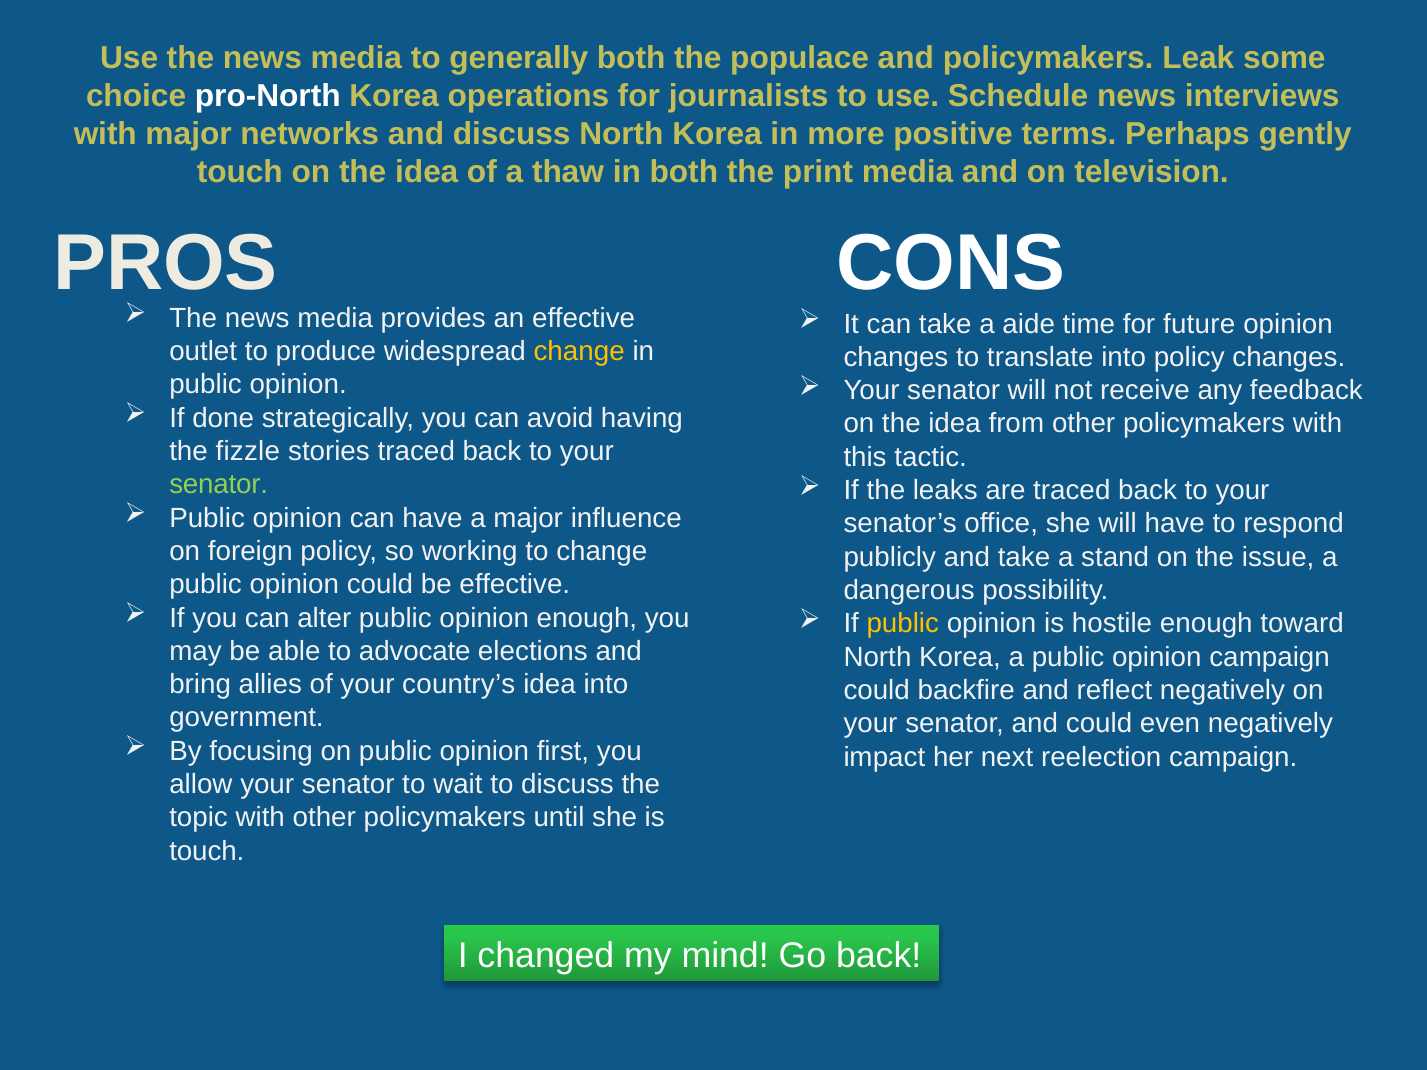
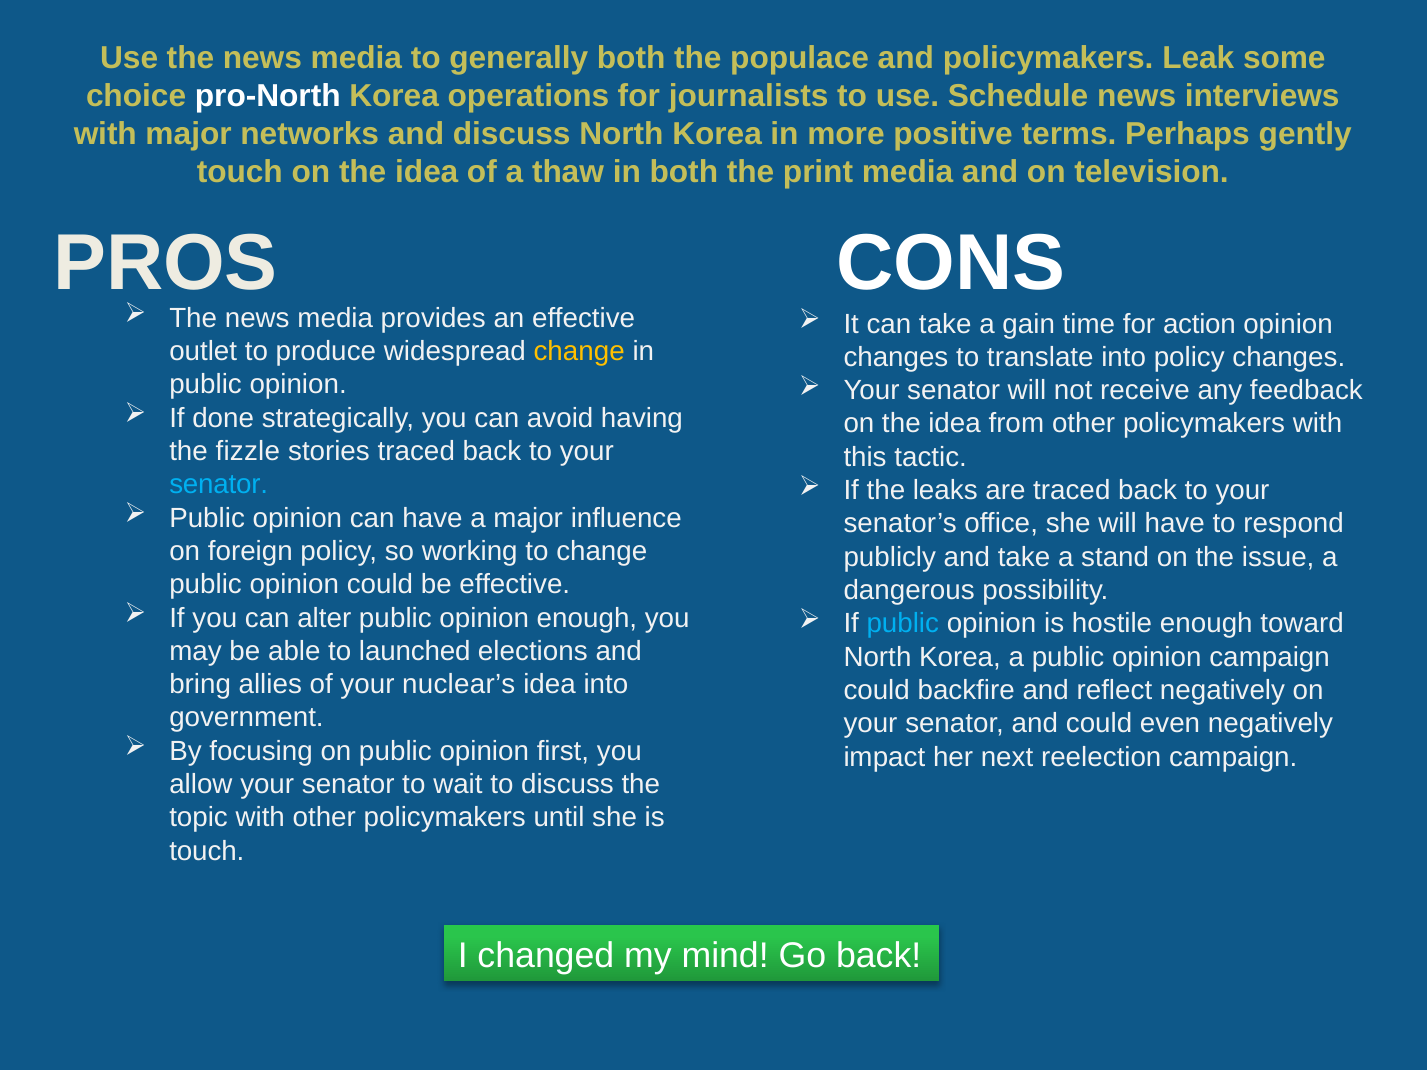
aide: aide -> gain (1029, 324)
future: future -> action (1199, 324)
senator colour: light green -> light blue (219, 485)
public colour: yellow -> light blue (903, 624)
advocate: advocate -> launched (415, 651)
country’s: country’s -> nuclear’s (459, 685)
